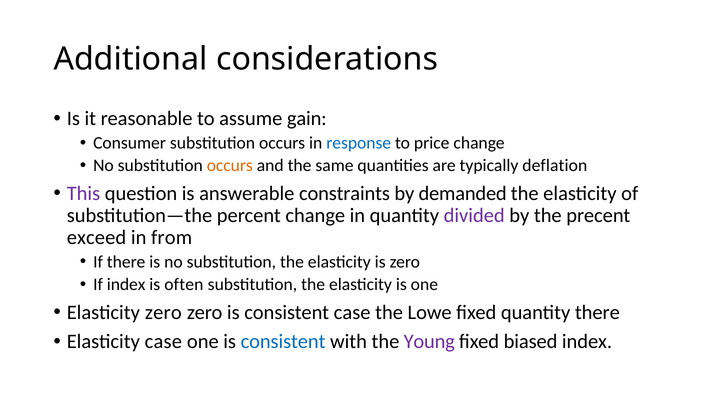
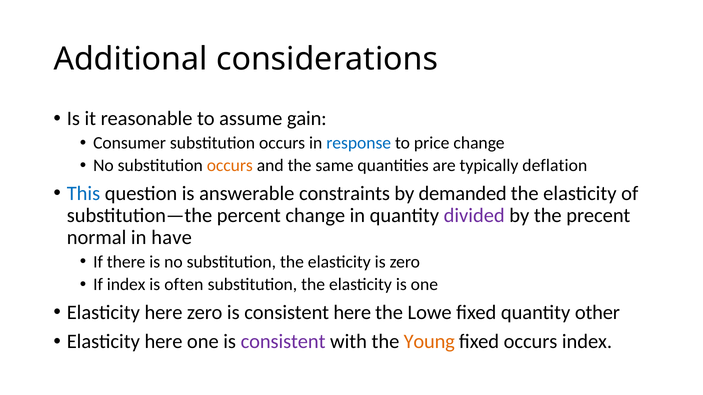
This colour: purple -> blue (83, 194)
exceed: exceed -> normal (97, 238)
from: from -> have (172, 238)
zero: zero -> here (163, 313)
consistent case: case -> here (352, 313)
quantity there: there -> other (597, 313)
case: case -> here (163, 342)
consistent colour: blue -> purple (283, 342)
Young colour: purple -> orange (429, 342)
fixed biased: biased -> occurs (531, 342)
